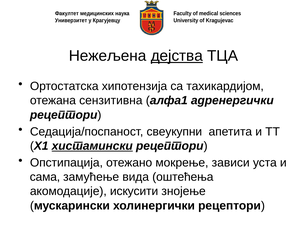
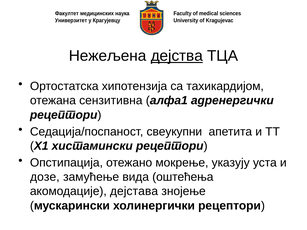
хистамински underline: present -> none (92, 146)
зависи: зависи -> указују (231, 163)
сама: сама -> дозе (45, 177)
искусити: искусити -> дејстава (134, 191)
